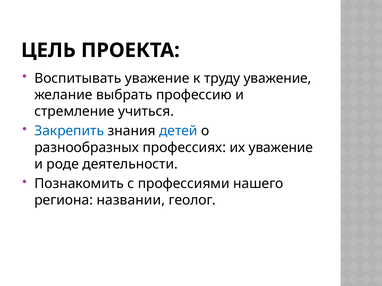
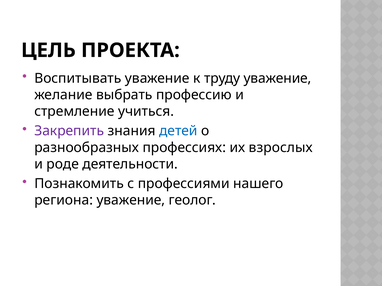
Закрепить colour: blue -> purple (69, 131)
их уважение: уважение -> взрослых (281, 148)
региона названии: названии -> уважение (131, 201)
